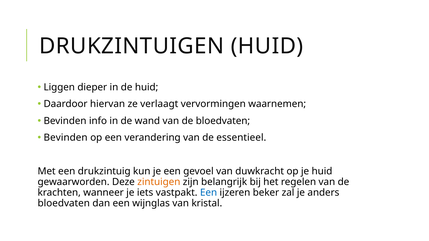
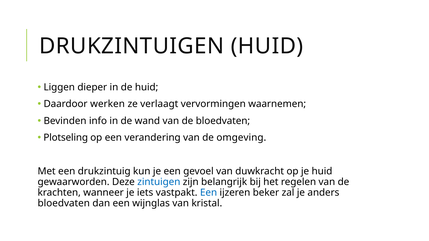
hiervan: hiervan -> werken (108, 104)
Bevinden: Bevinden -> Plotseling (66, 138)
essentieel: essentieel -> omgeving (241, 138)
zintuigen colour: orange -> blue (159, 182)
